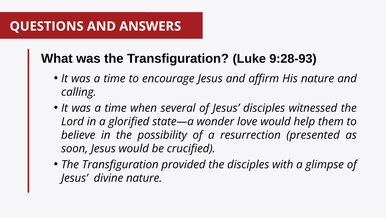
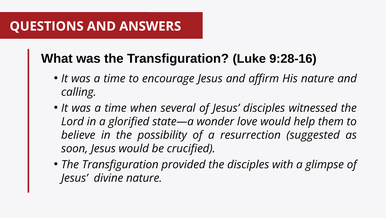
9:28-93: 9:28-93 -> 9:28-16 (293, 59)
presented: presented -> suggested (313, 135)
